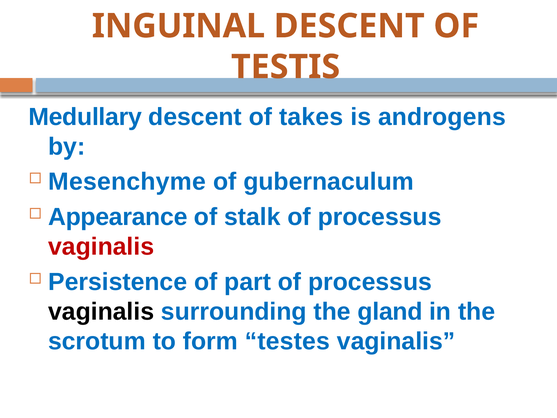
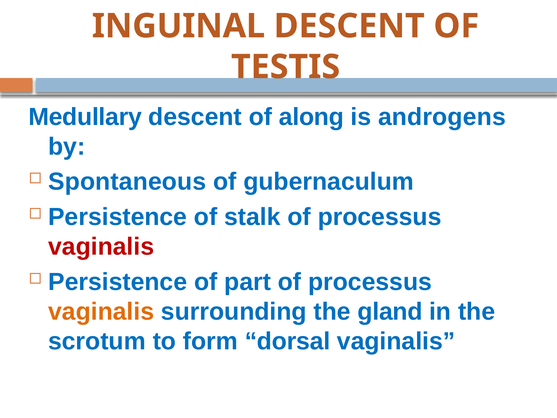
takes: takes -> along (311, 117)
Mesenchyme: Mesenchyme -> Spontaneous (127, 182)
Appearance: Appearance -> Persistence (118, 217)
vaginalis colour: black -> orange (101, 311)
testes: testes -> dorsal (288, 341)
